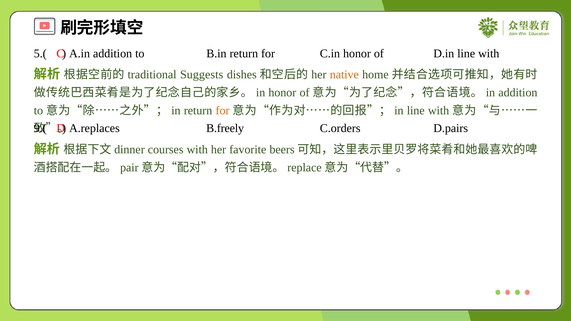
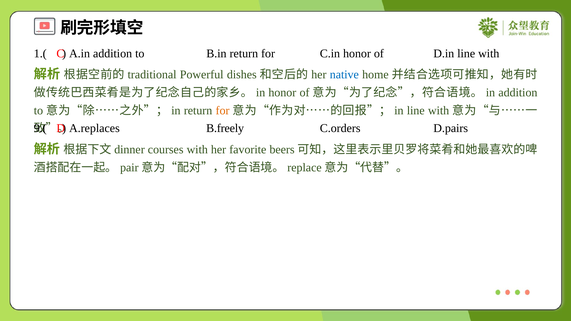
5.(: 5.( -> 1.( (40, 53)
Suggests: Suggests -> Powerful (202, 75)
native colour: orange -> blue (344, 75)
